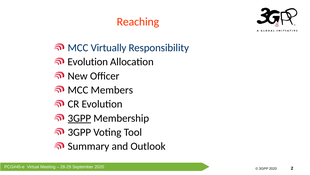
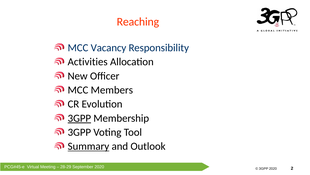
Virtually: Virtually -> Vacancy (109, 48)
Evolution: Evolution -> Activities (88, 62)
Summary underline: none -> present (88, 146)
